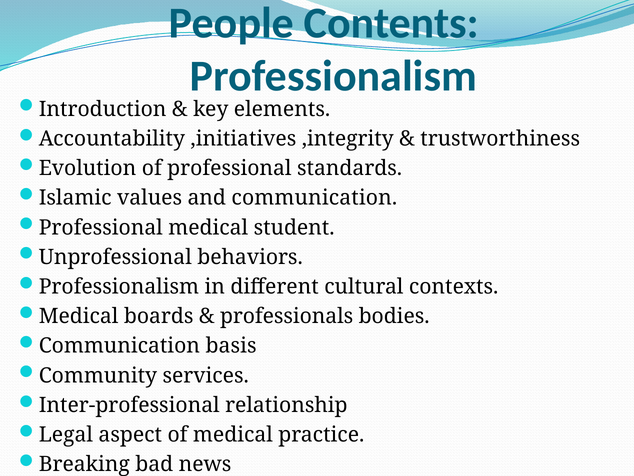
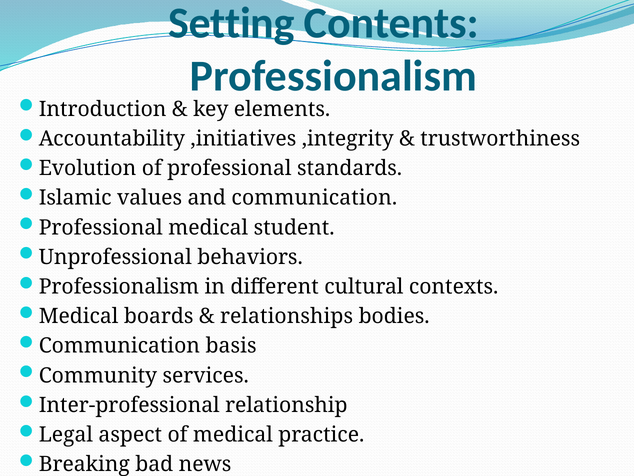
People: People -> Setting (231, 23)
professionals: professionals -> relationships (287, 316)
